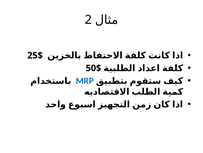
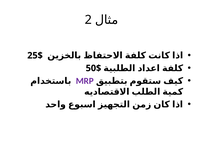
MRP colour: blue -> purple (85, 80)
